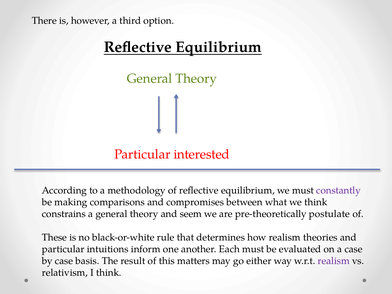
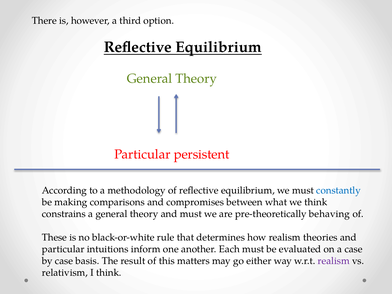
interested: interested -> persistent (202, 154)
constantly colour: purple -> blue (338, 190)
and seem: seem -> must (191, 214)
postulate: postulate -> behaving (329, 214)
